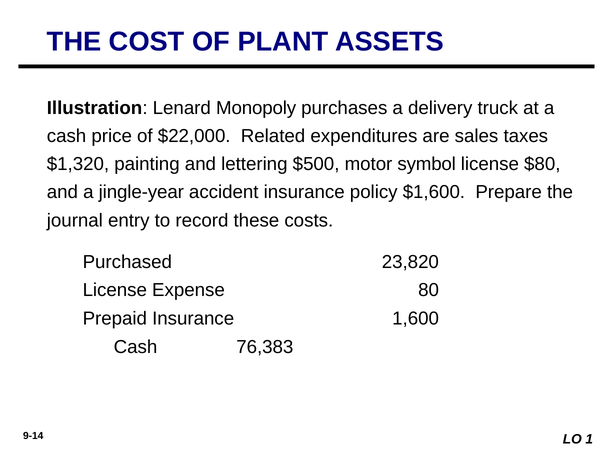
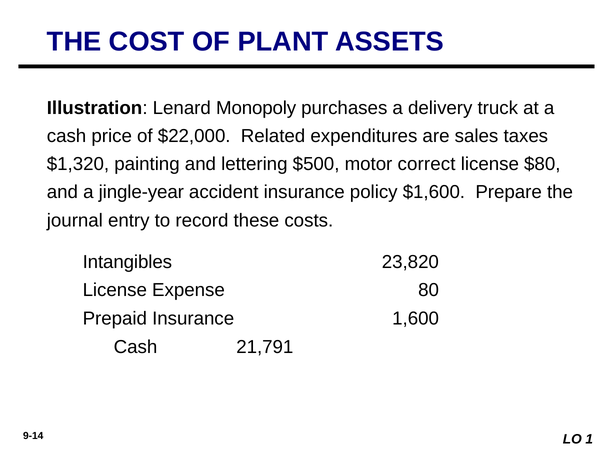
symbol: symbol -> correct (427, 164)
Purchased: Purchased -> Intangibles (127, 262)
76,383: 76,383 -> 21,791 (265, 347)
